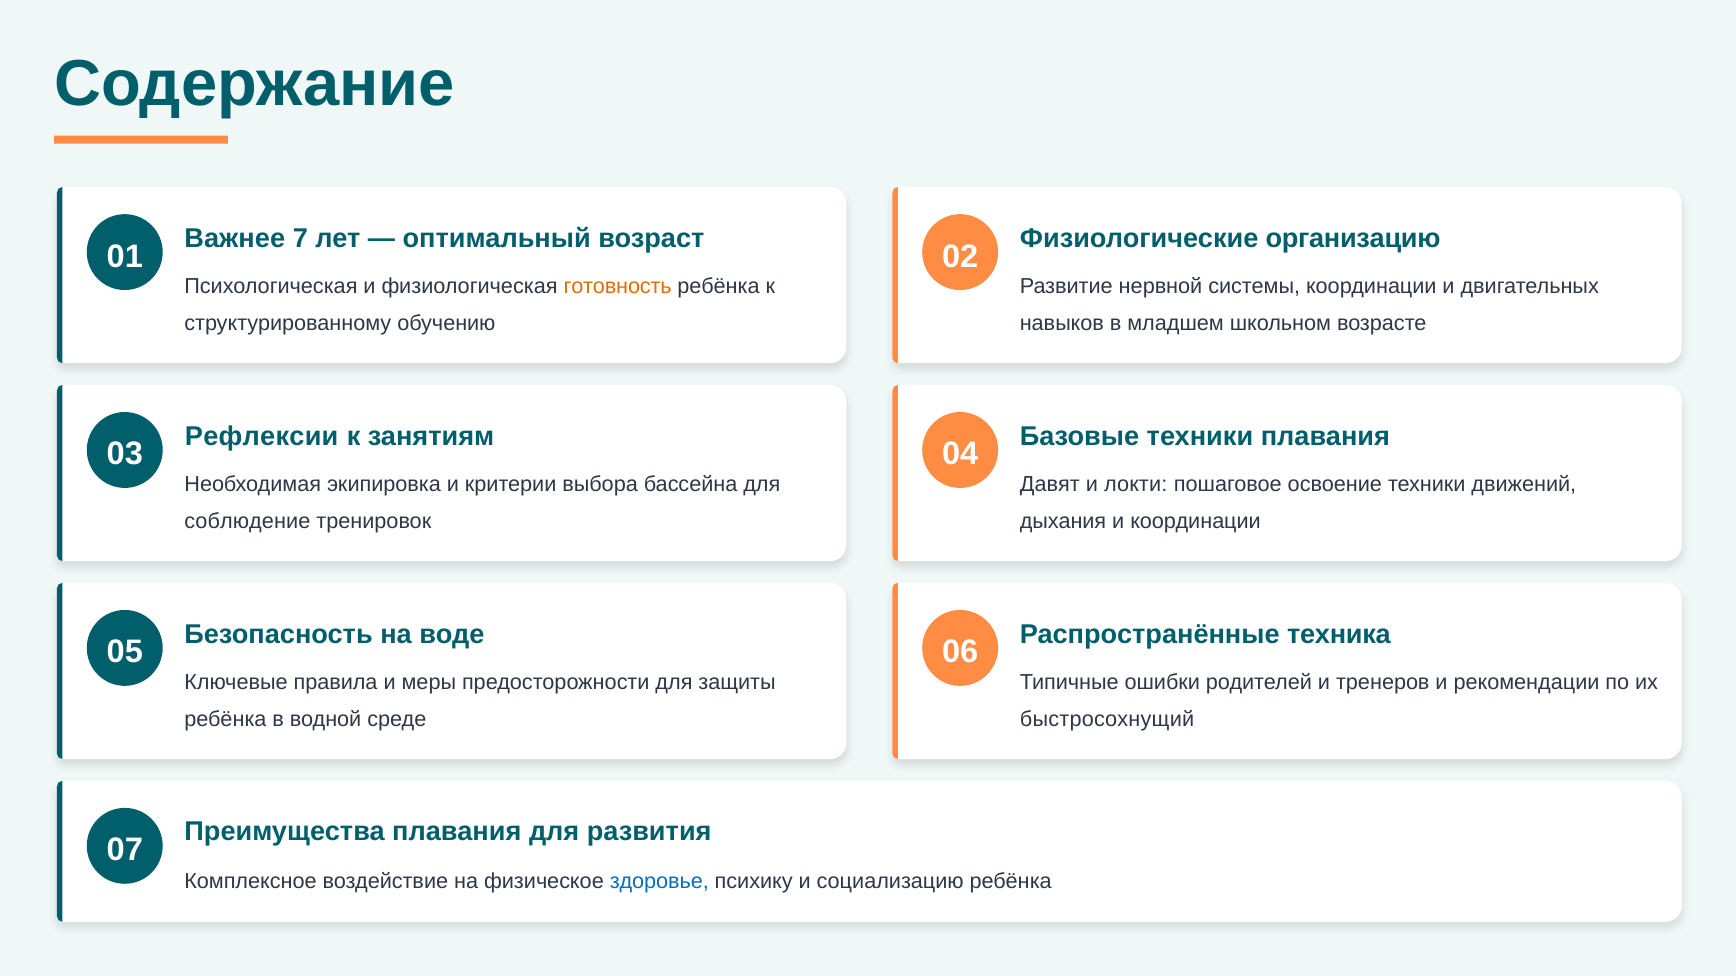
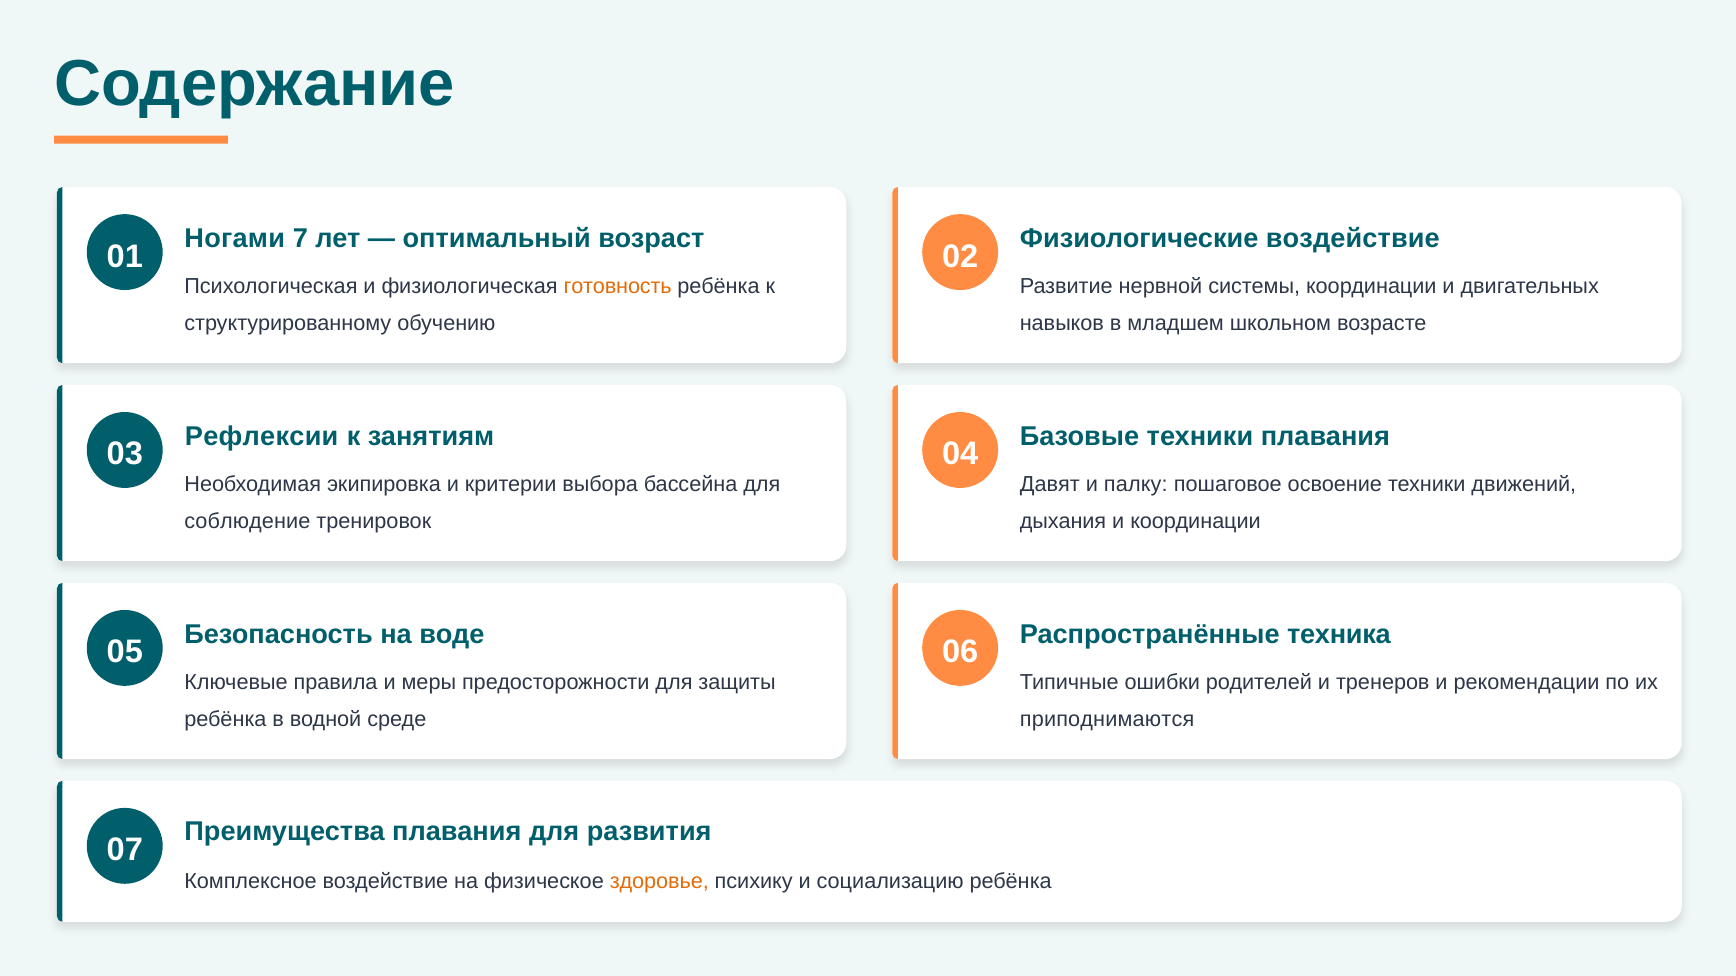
Важнее: Важнее -> Ногами (235, 238)
Физиологические организацию: организацию -> воздействие (1353, 238)
локти: локти -> палку (1136, 485)
быстросохнущий: быстросохнущий -> приподнимаются (1107, 719)
здоровье colour: blue -> orange (659, 881)
